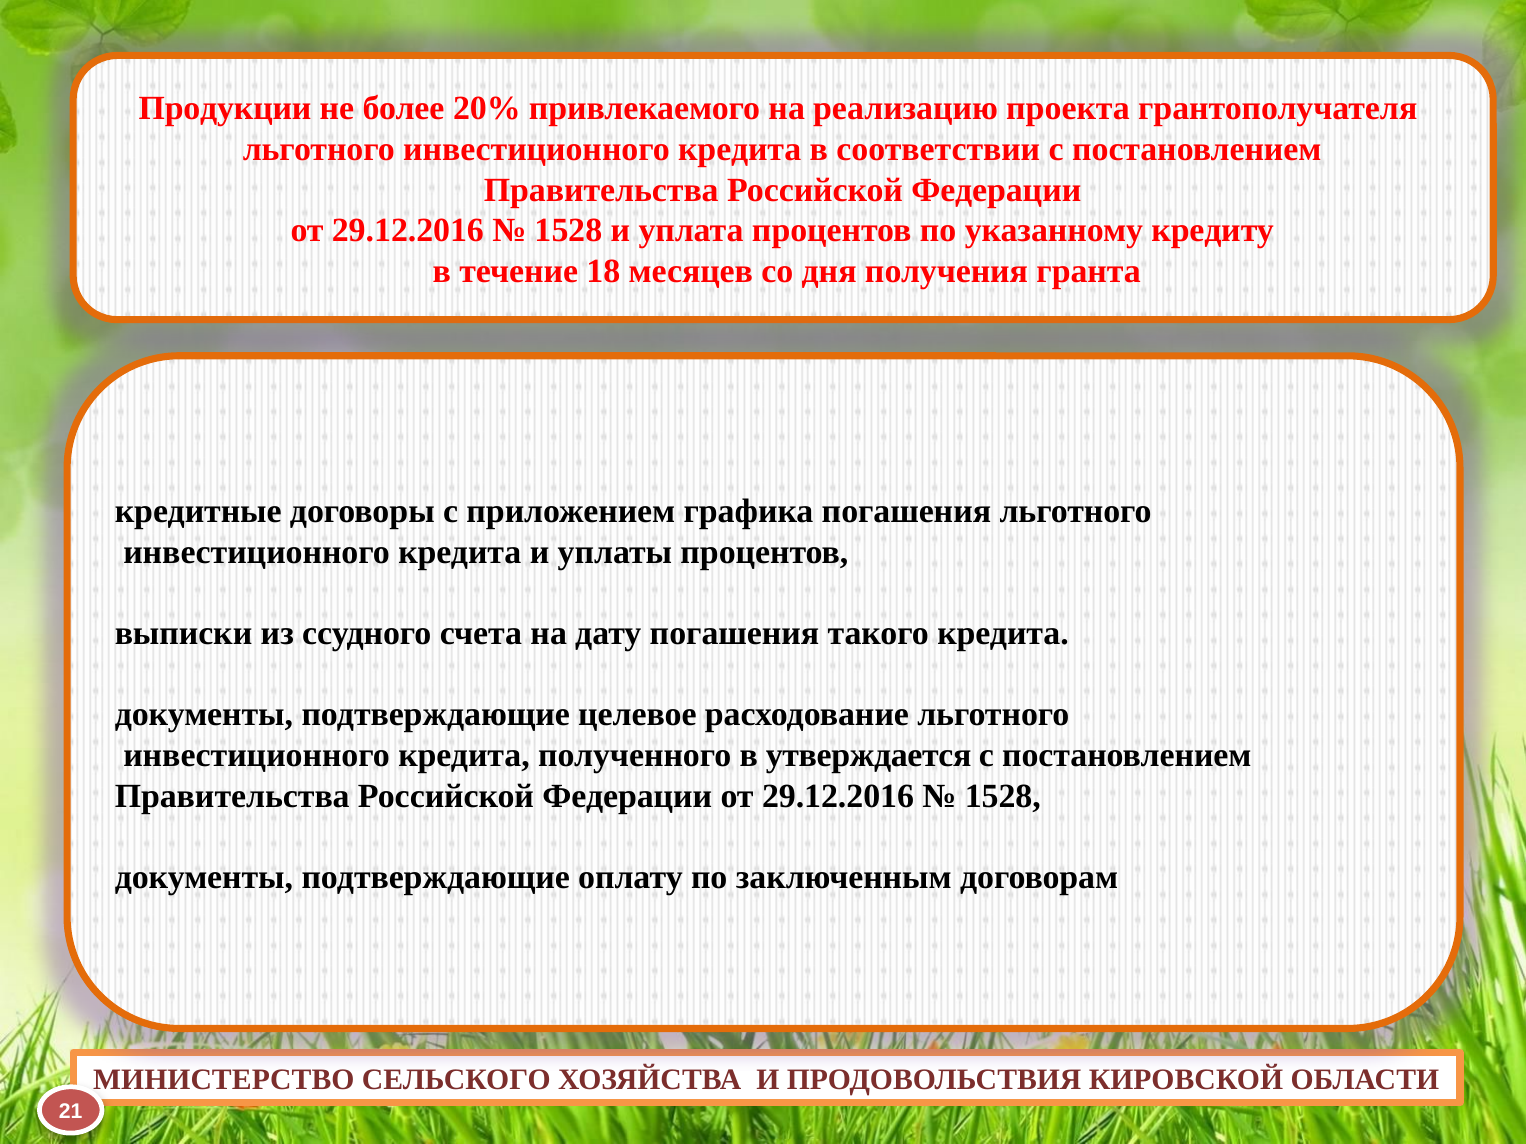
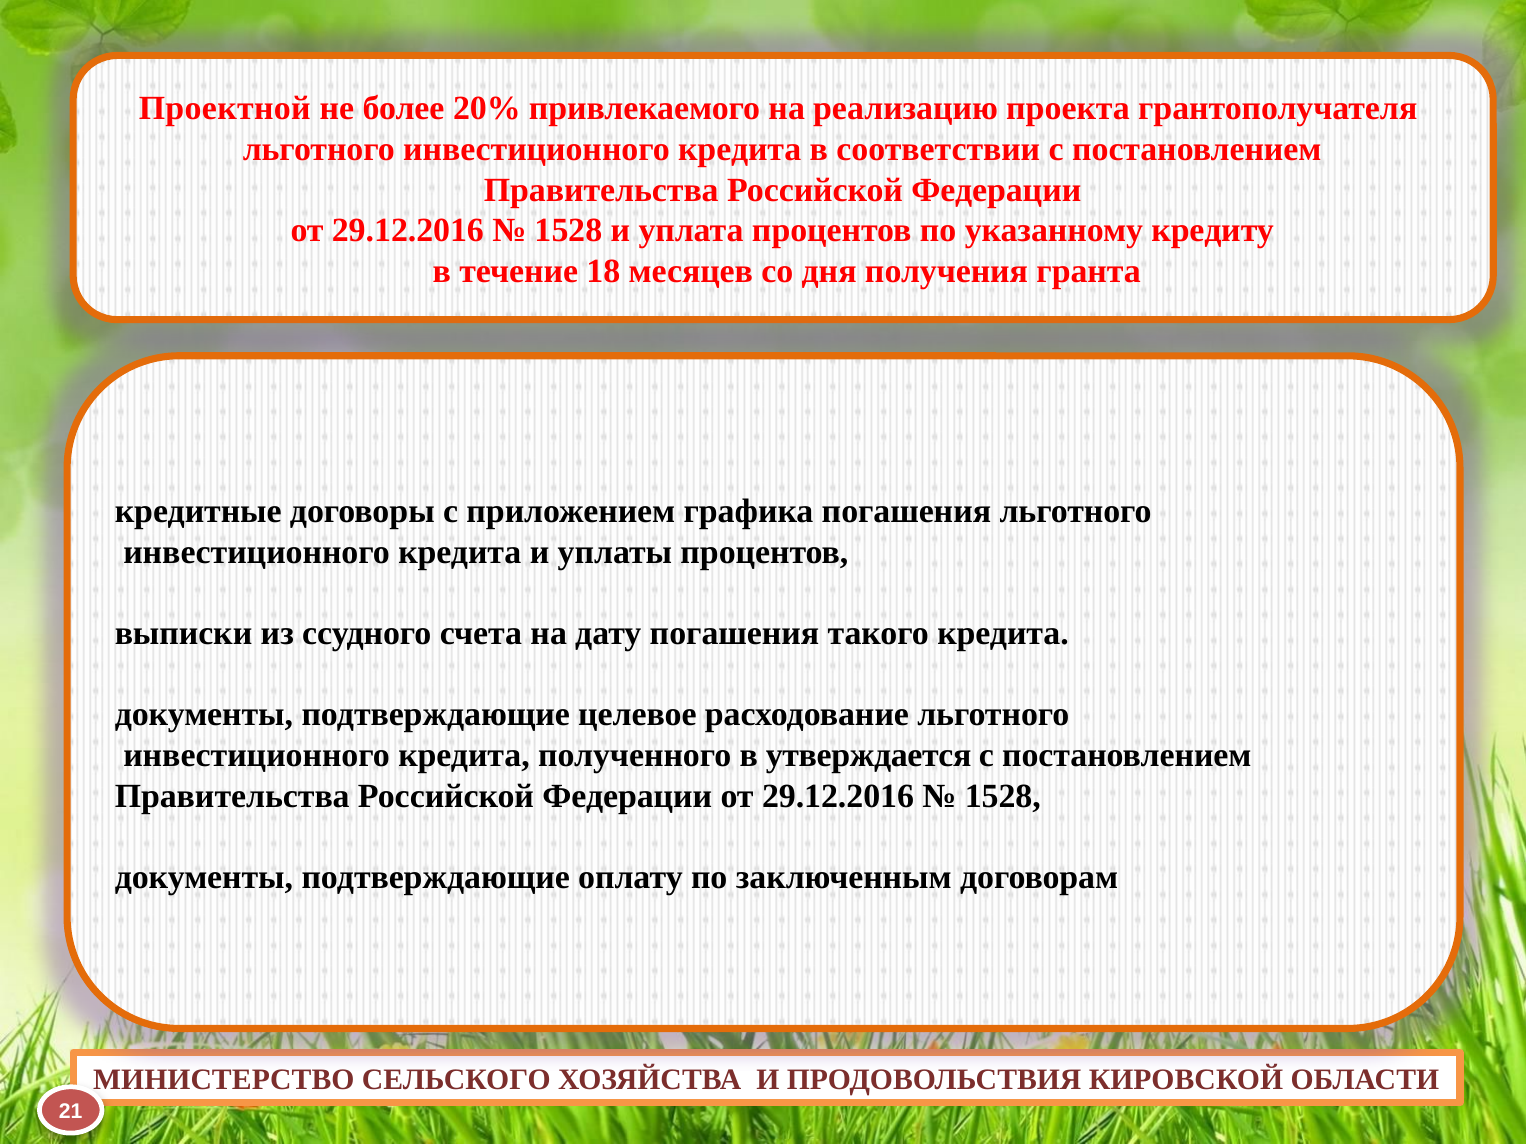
Продукции: Продукции -> Проектной (225, 109)
